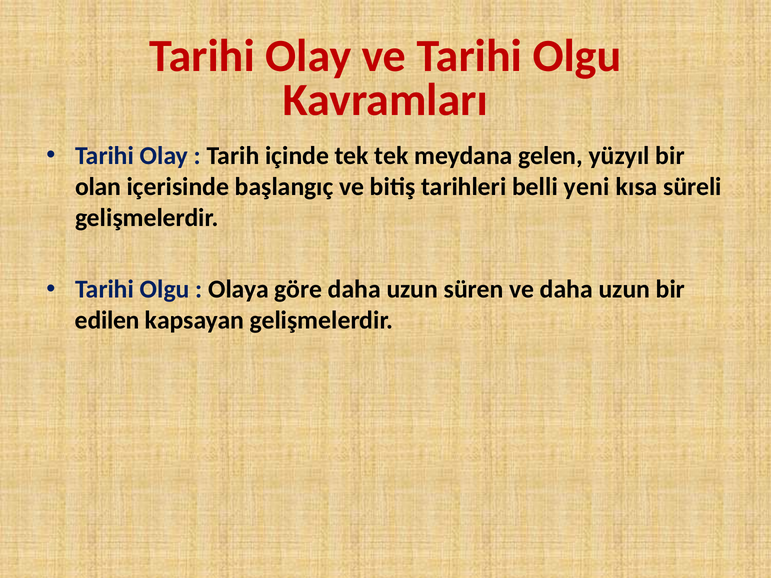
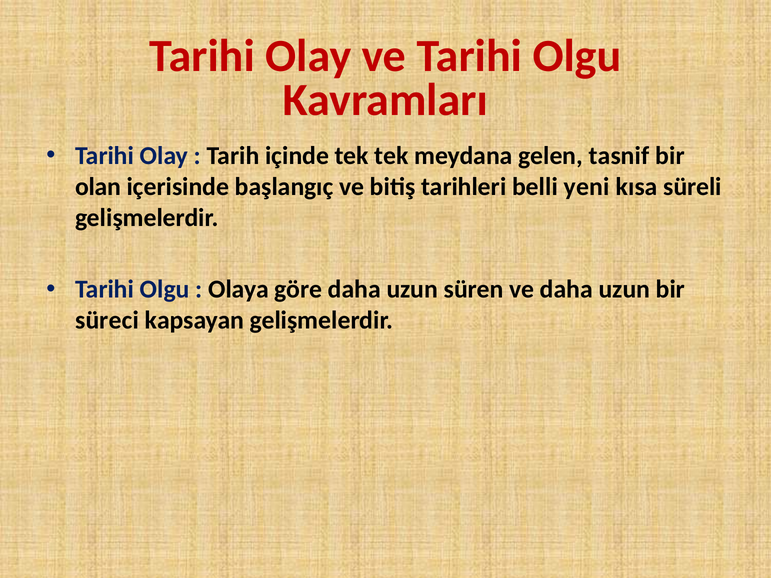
yüzyıl: yüzyıl -> tasnif (619, 156)
edilen: edilen -> süreci (107, 320)
